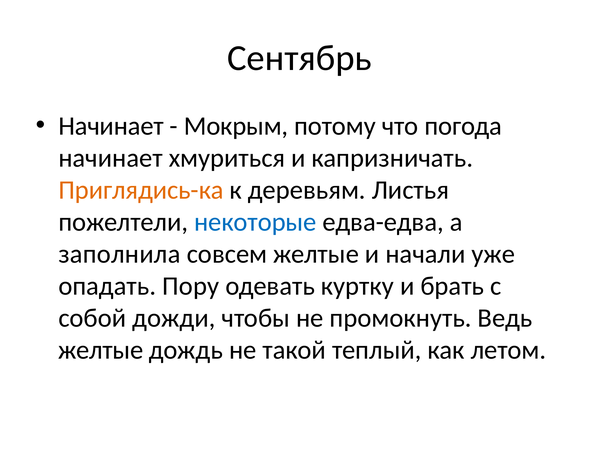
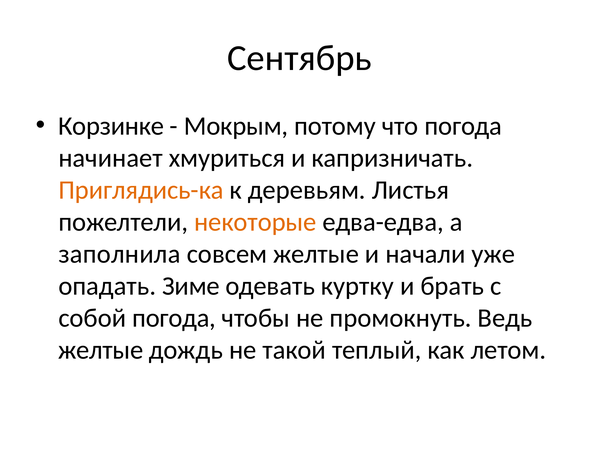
Начинает: Начинает -> Корзинке (111, 126)
некоторые colour: blue -> orange (255, 222)
Пору: Пору -> Зиме (191, 285)
собой дожди: дожди -> погода (174, 317)
